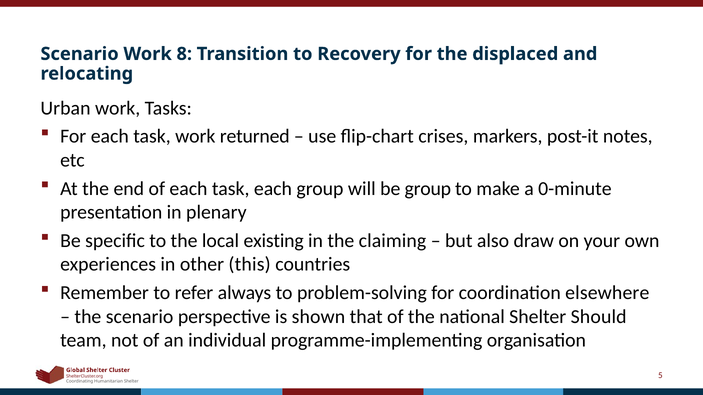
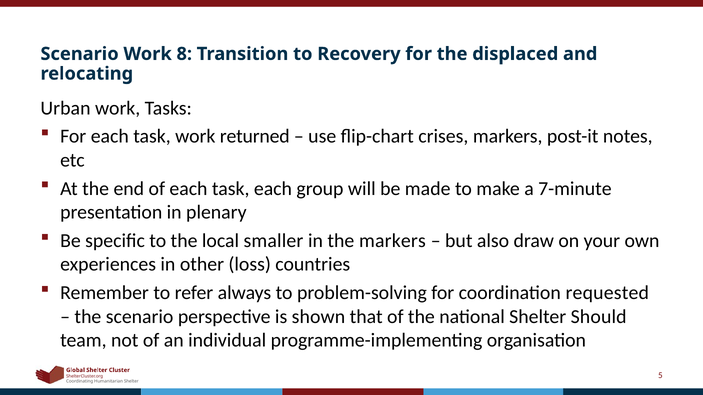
be group: group -> made (428, 189)
0-minute: 0-minute -> 7-minute (575, 189)
existing: existing -> smaller (273, 241)
the claiming: claiming -> markers (392, 241)
this: this -> loss (250, 265)
elsewhere: elsewhere -> requested (607, 293)
